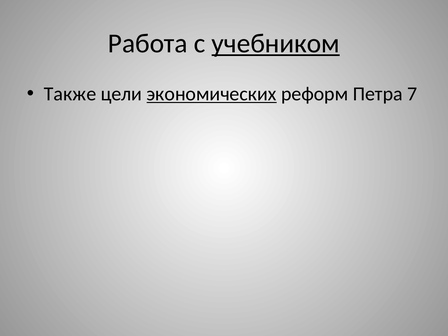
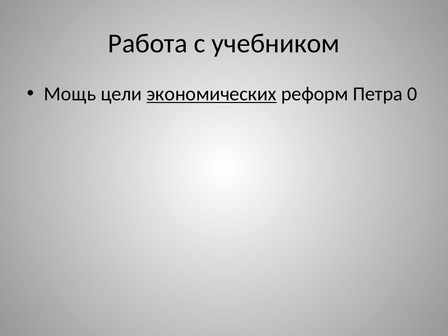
учебником underline: present -> none (276, 43)
Также: Также -> Мощь (70, 94)
7: 7 -> 0 (412, 94)
